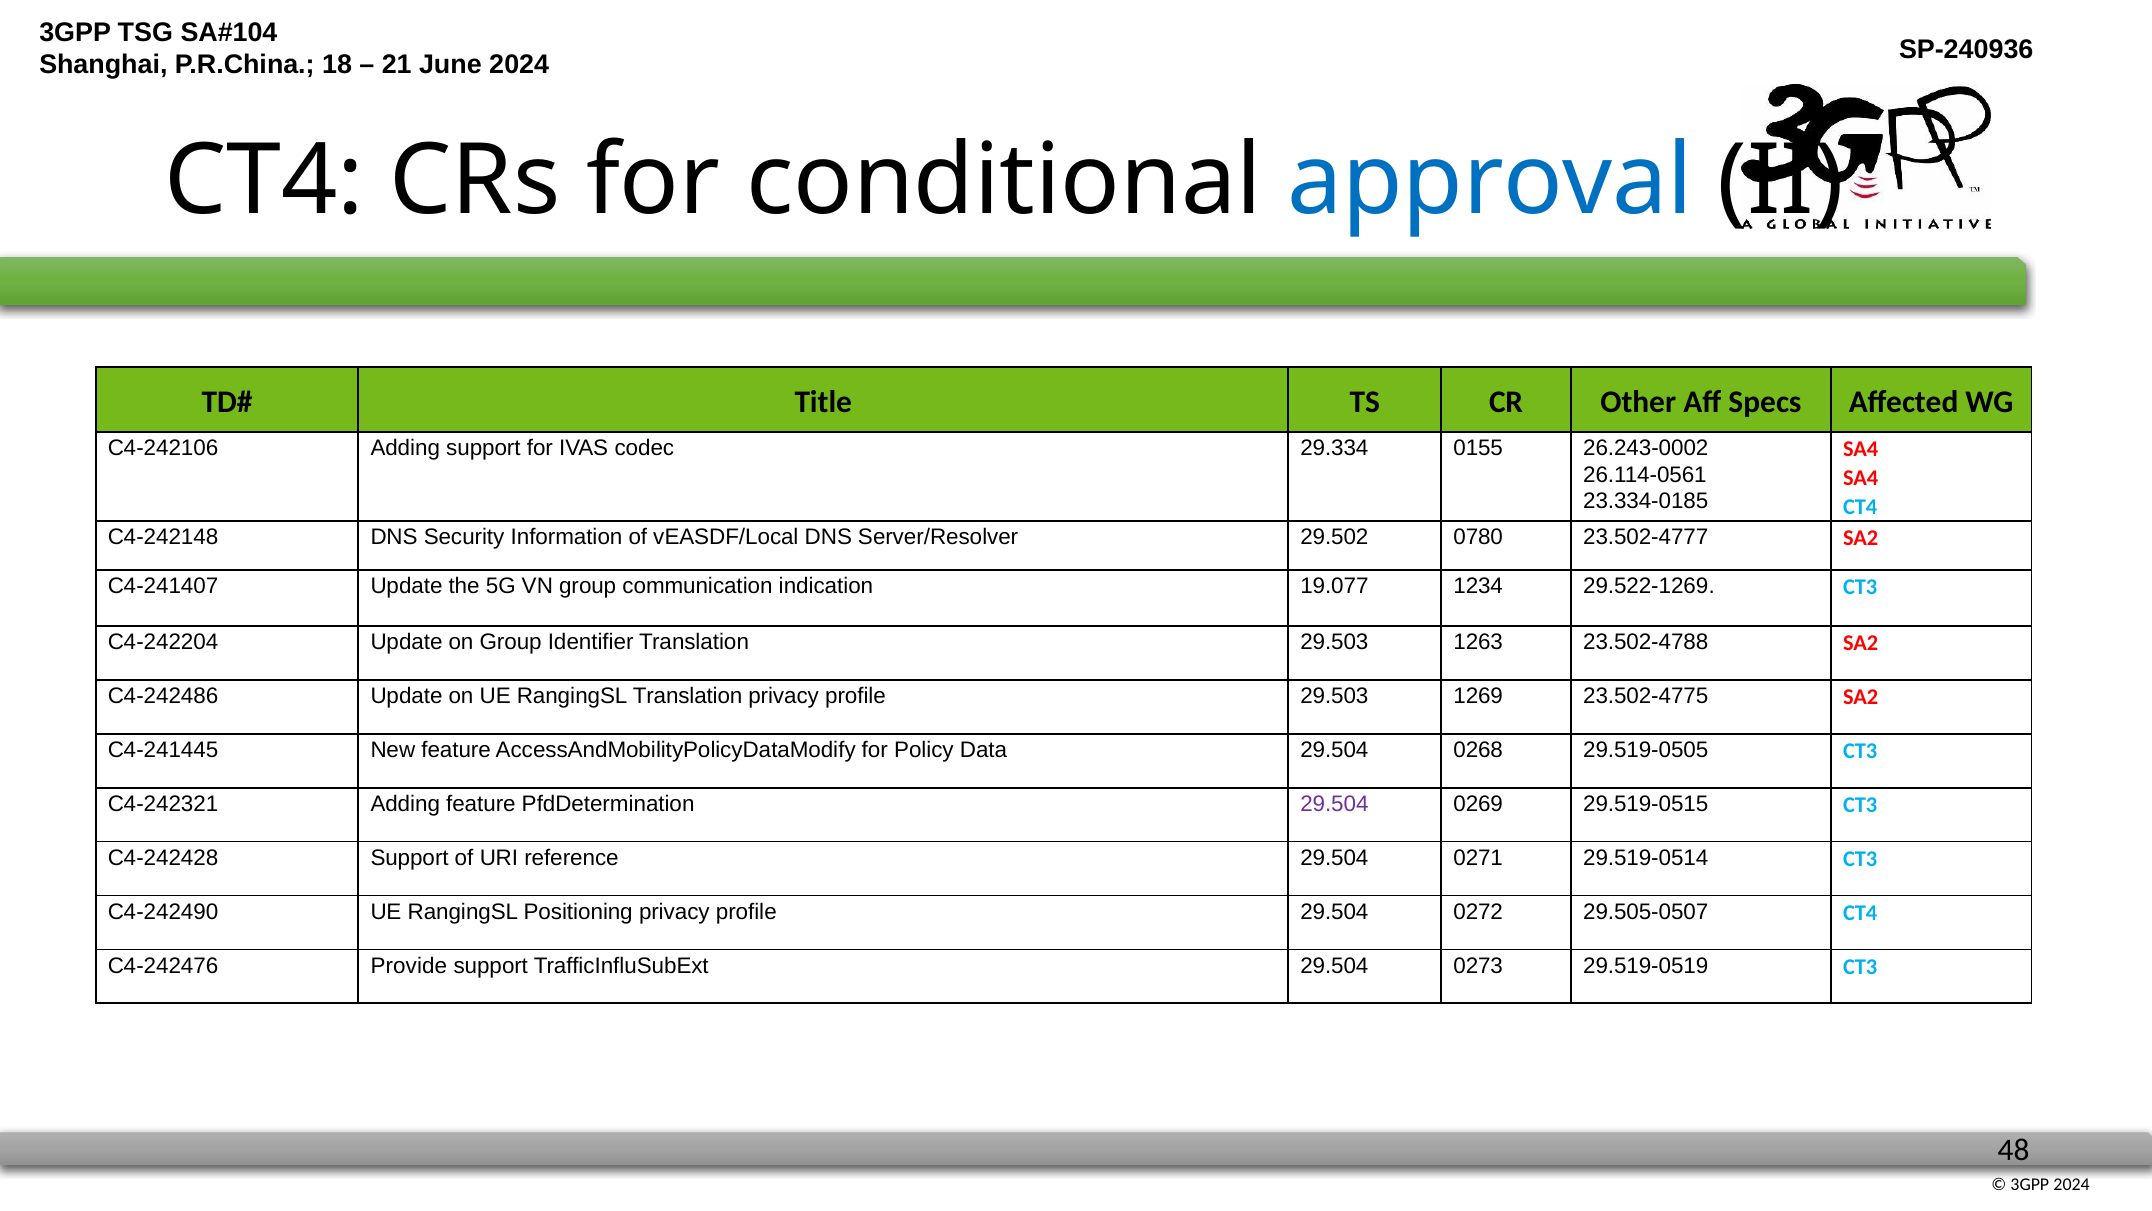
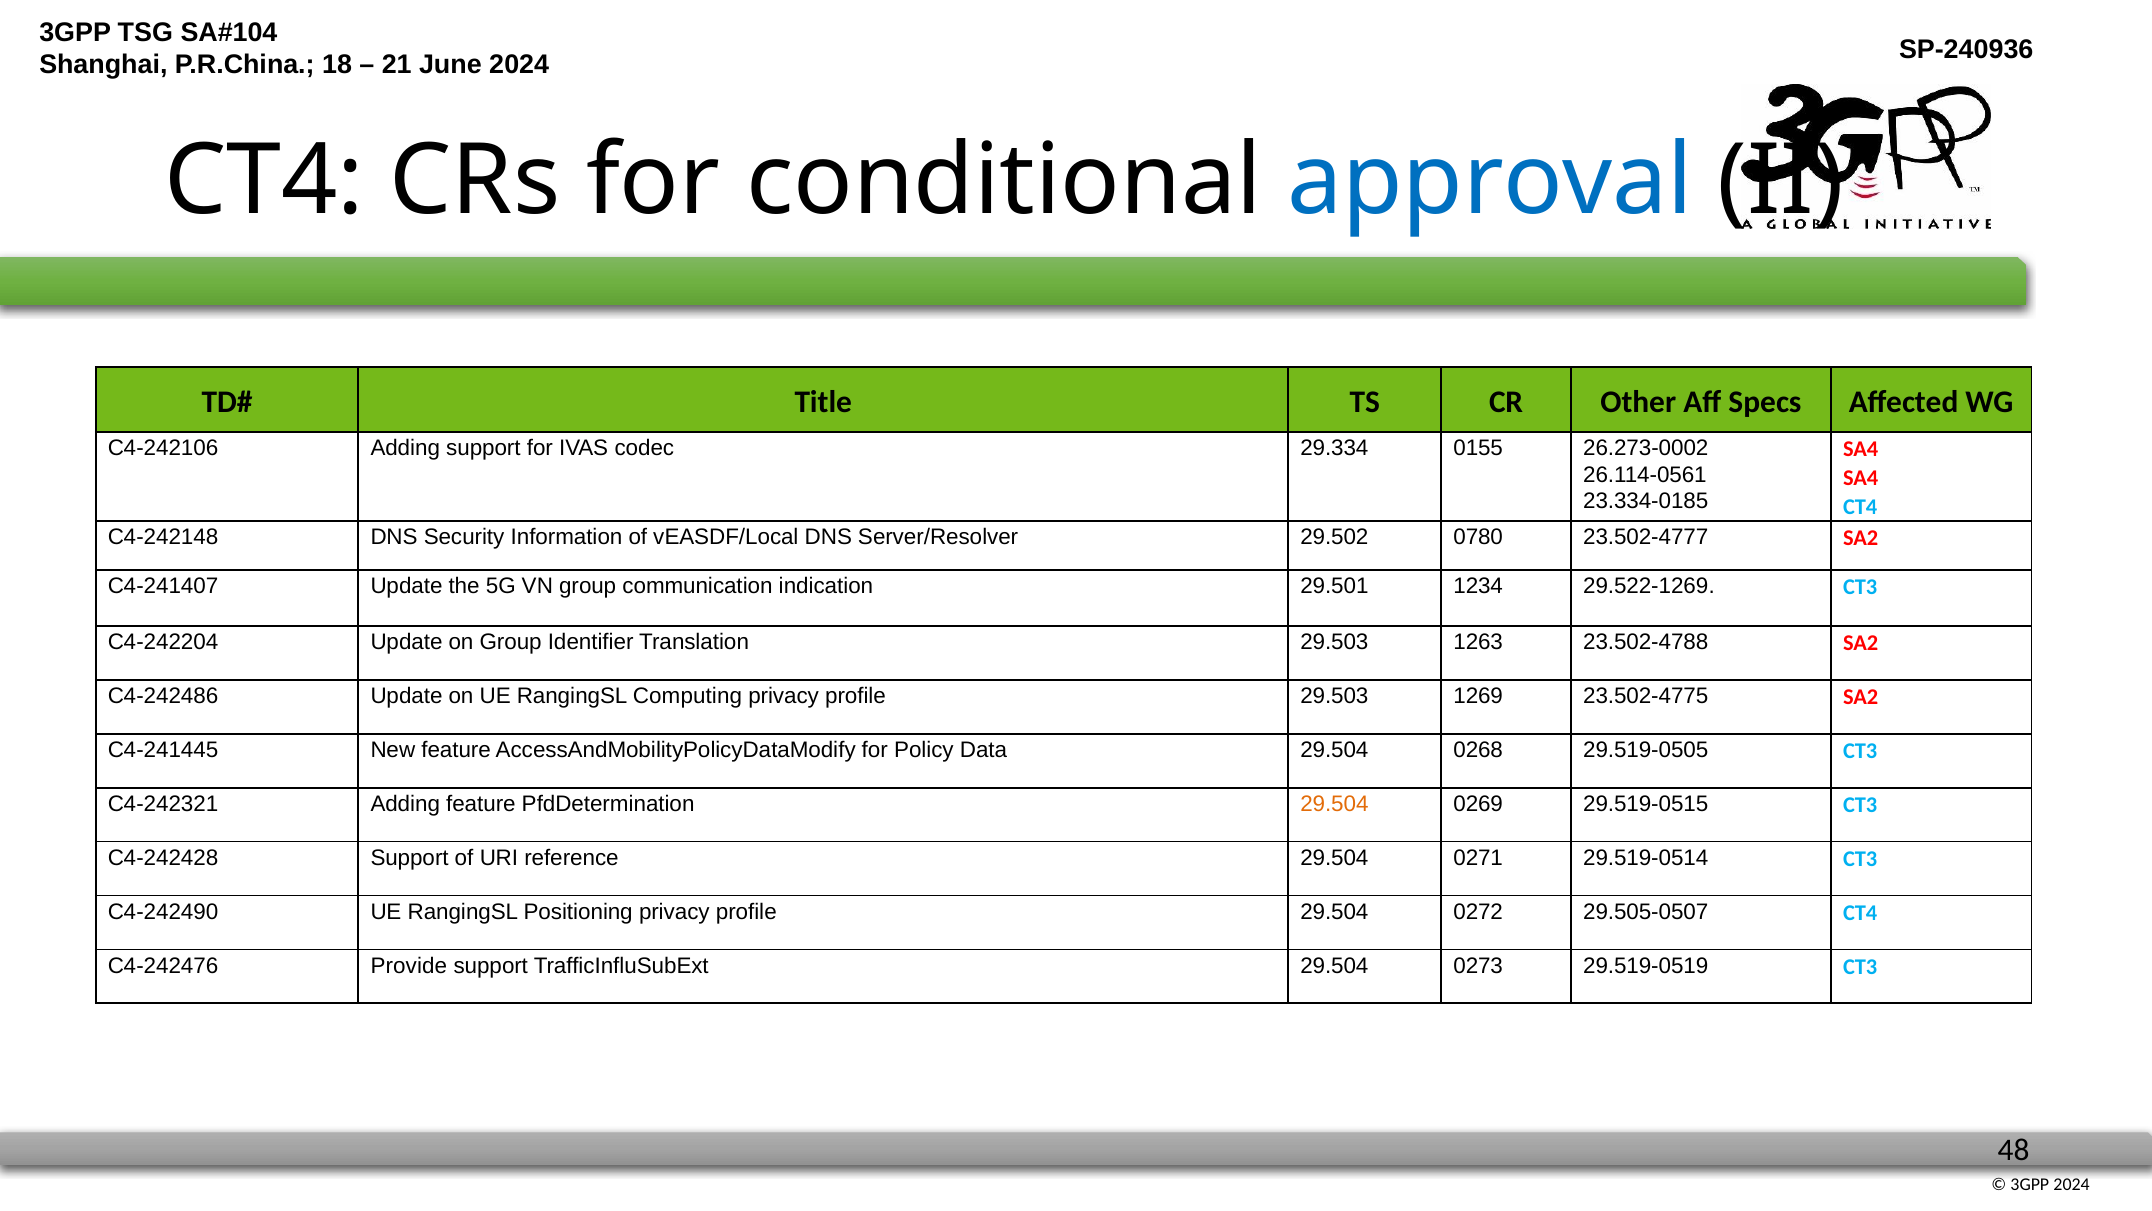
26.243-0002: 26.243-0002 -> 26.273-0002 (1646, 448)
19.077: 19.077 -> 29.501 (1334, 586)
RangingSL Translation: Translation -> Computing (687, 696)
29.504 colour: purple -> orange (1334, 803)
